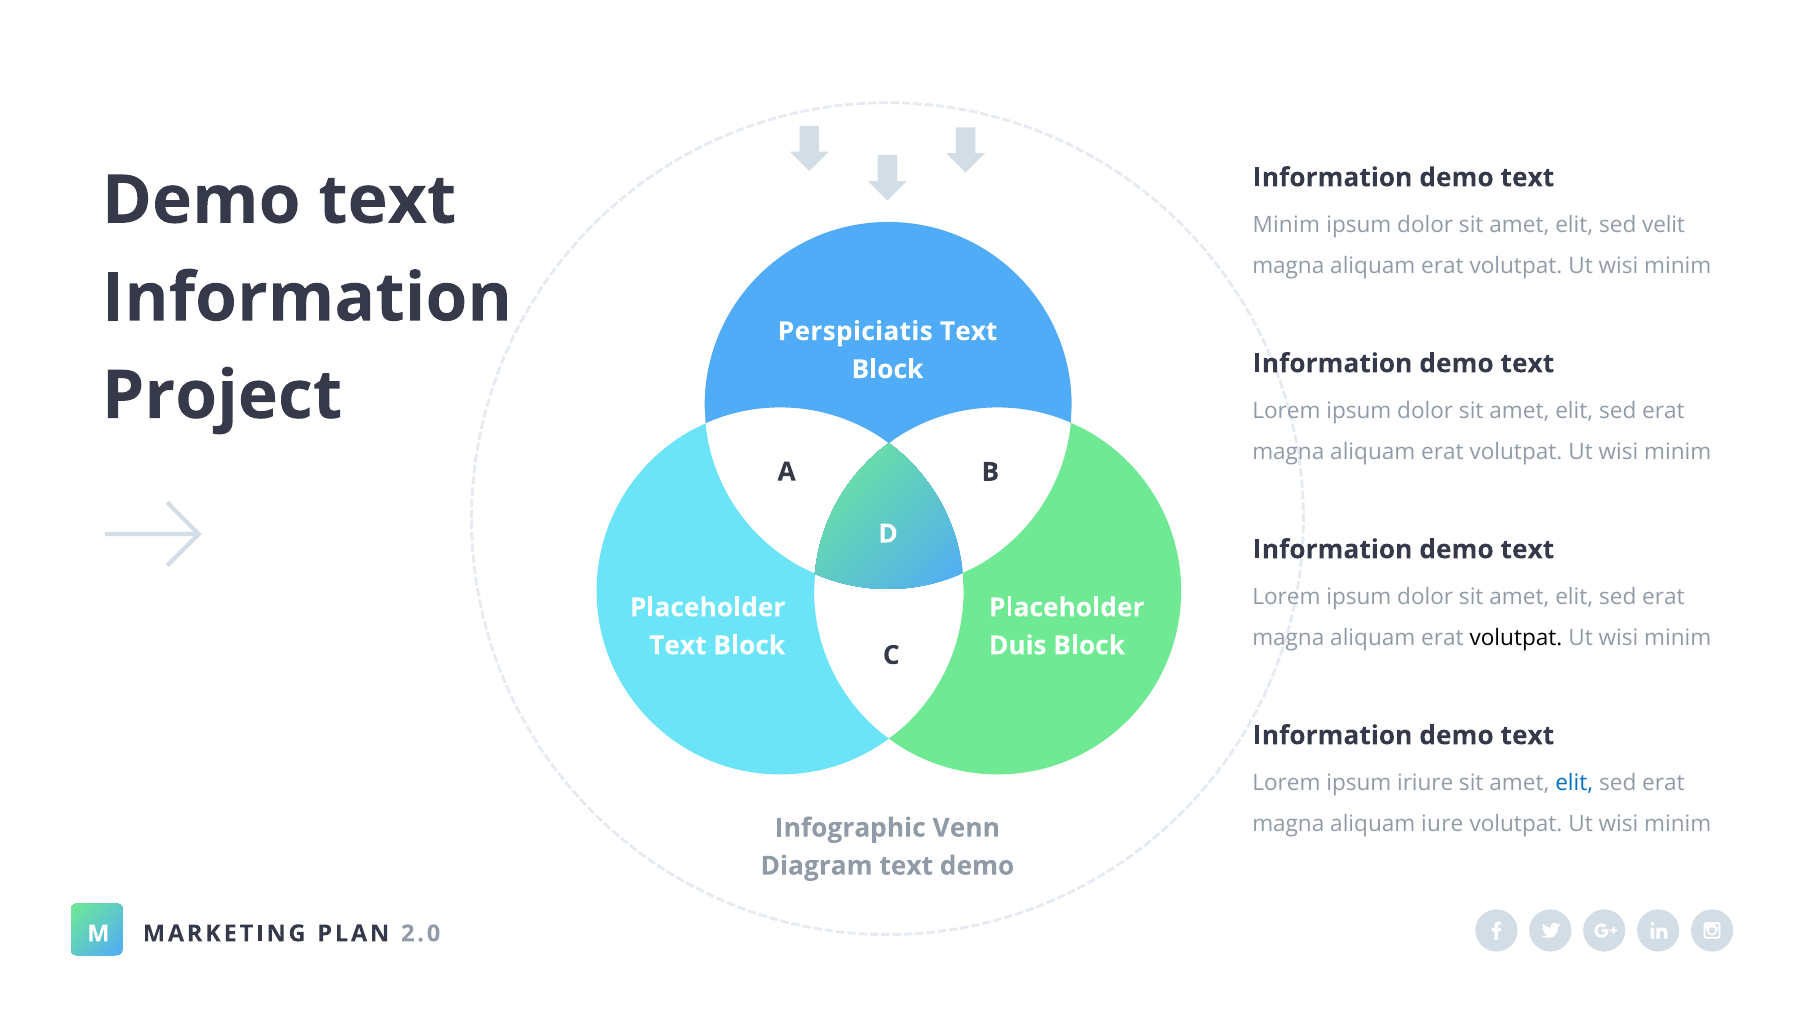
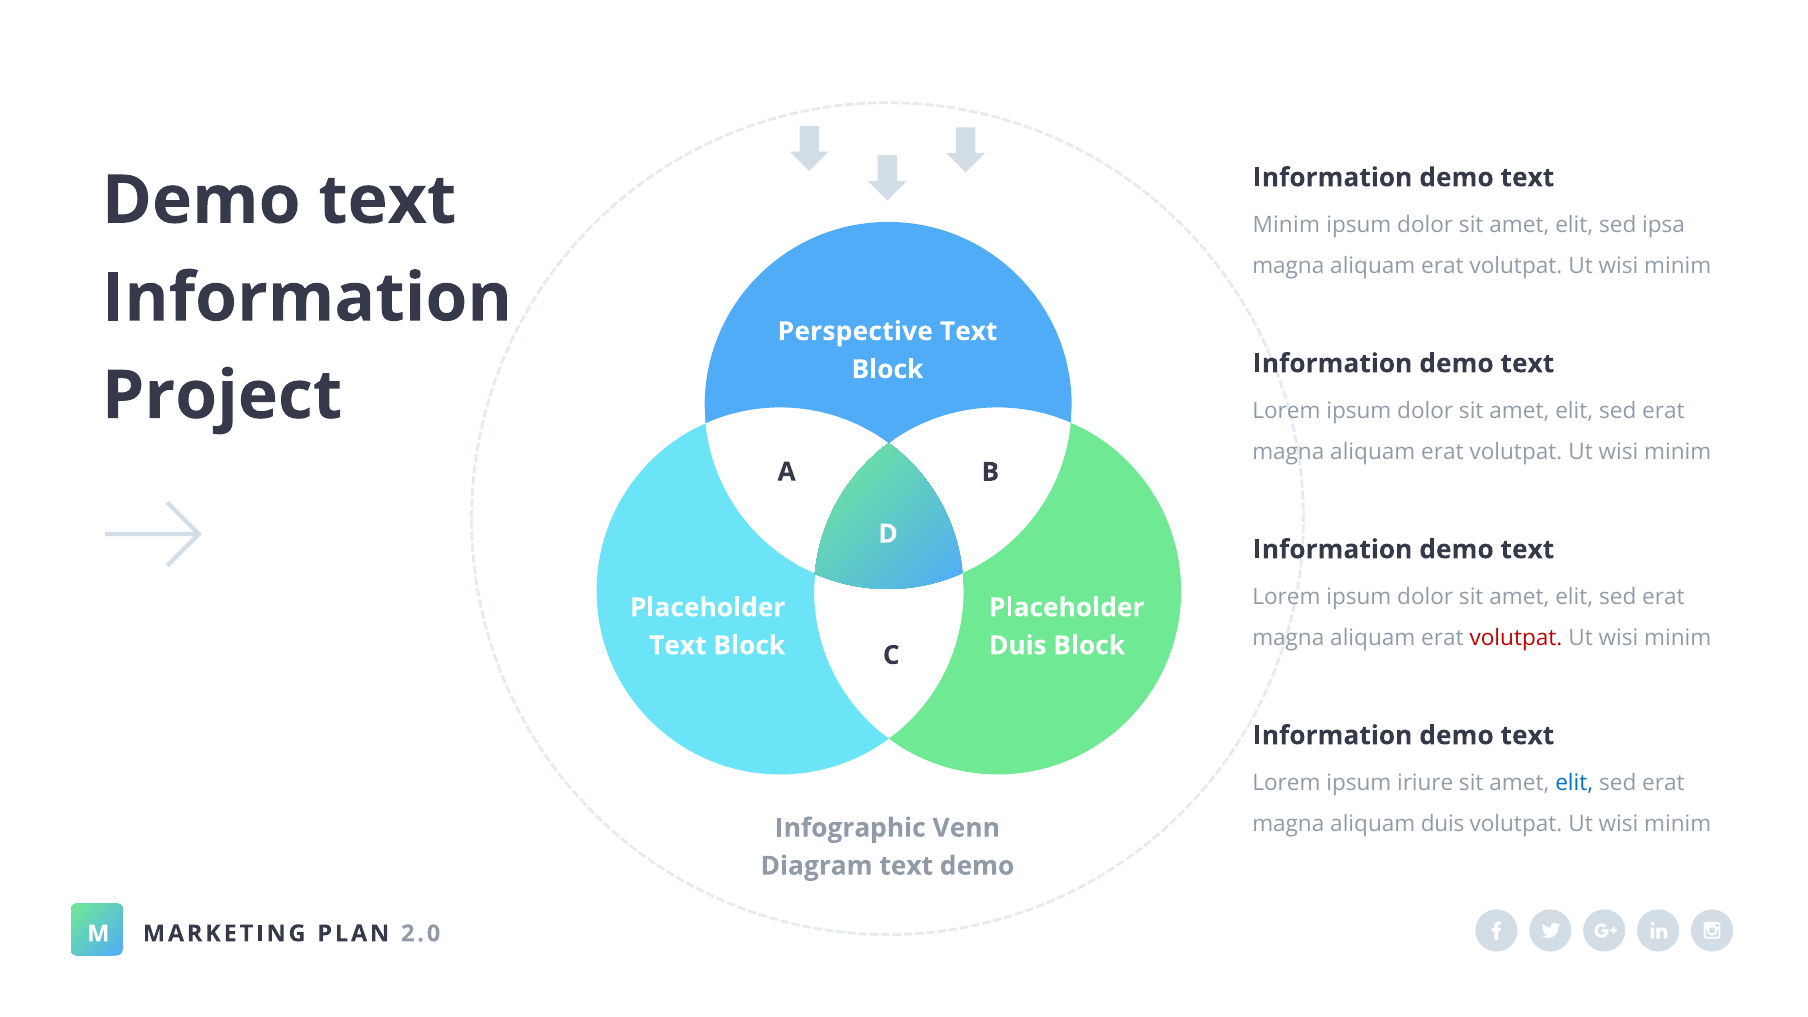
velit: velit -> ipsa (1664, 225)
Perspiciatis: Perspiciatis -> Perspective (855, 331)
volutpat colour: black -> red (1516, 638)
aliquam iure: iure -> duis (1443, 824)
